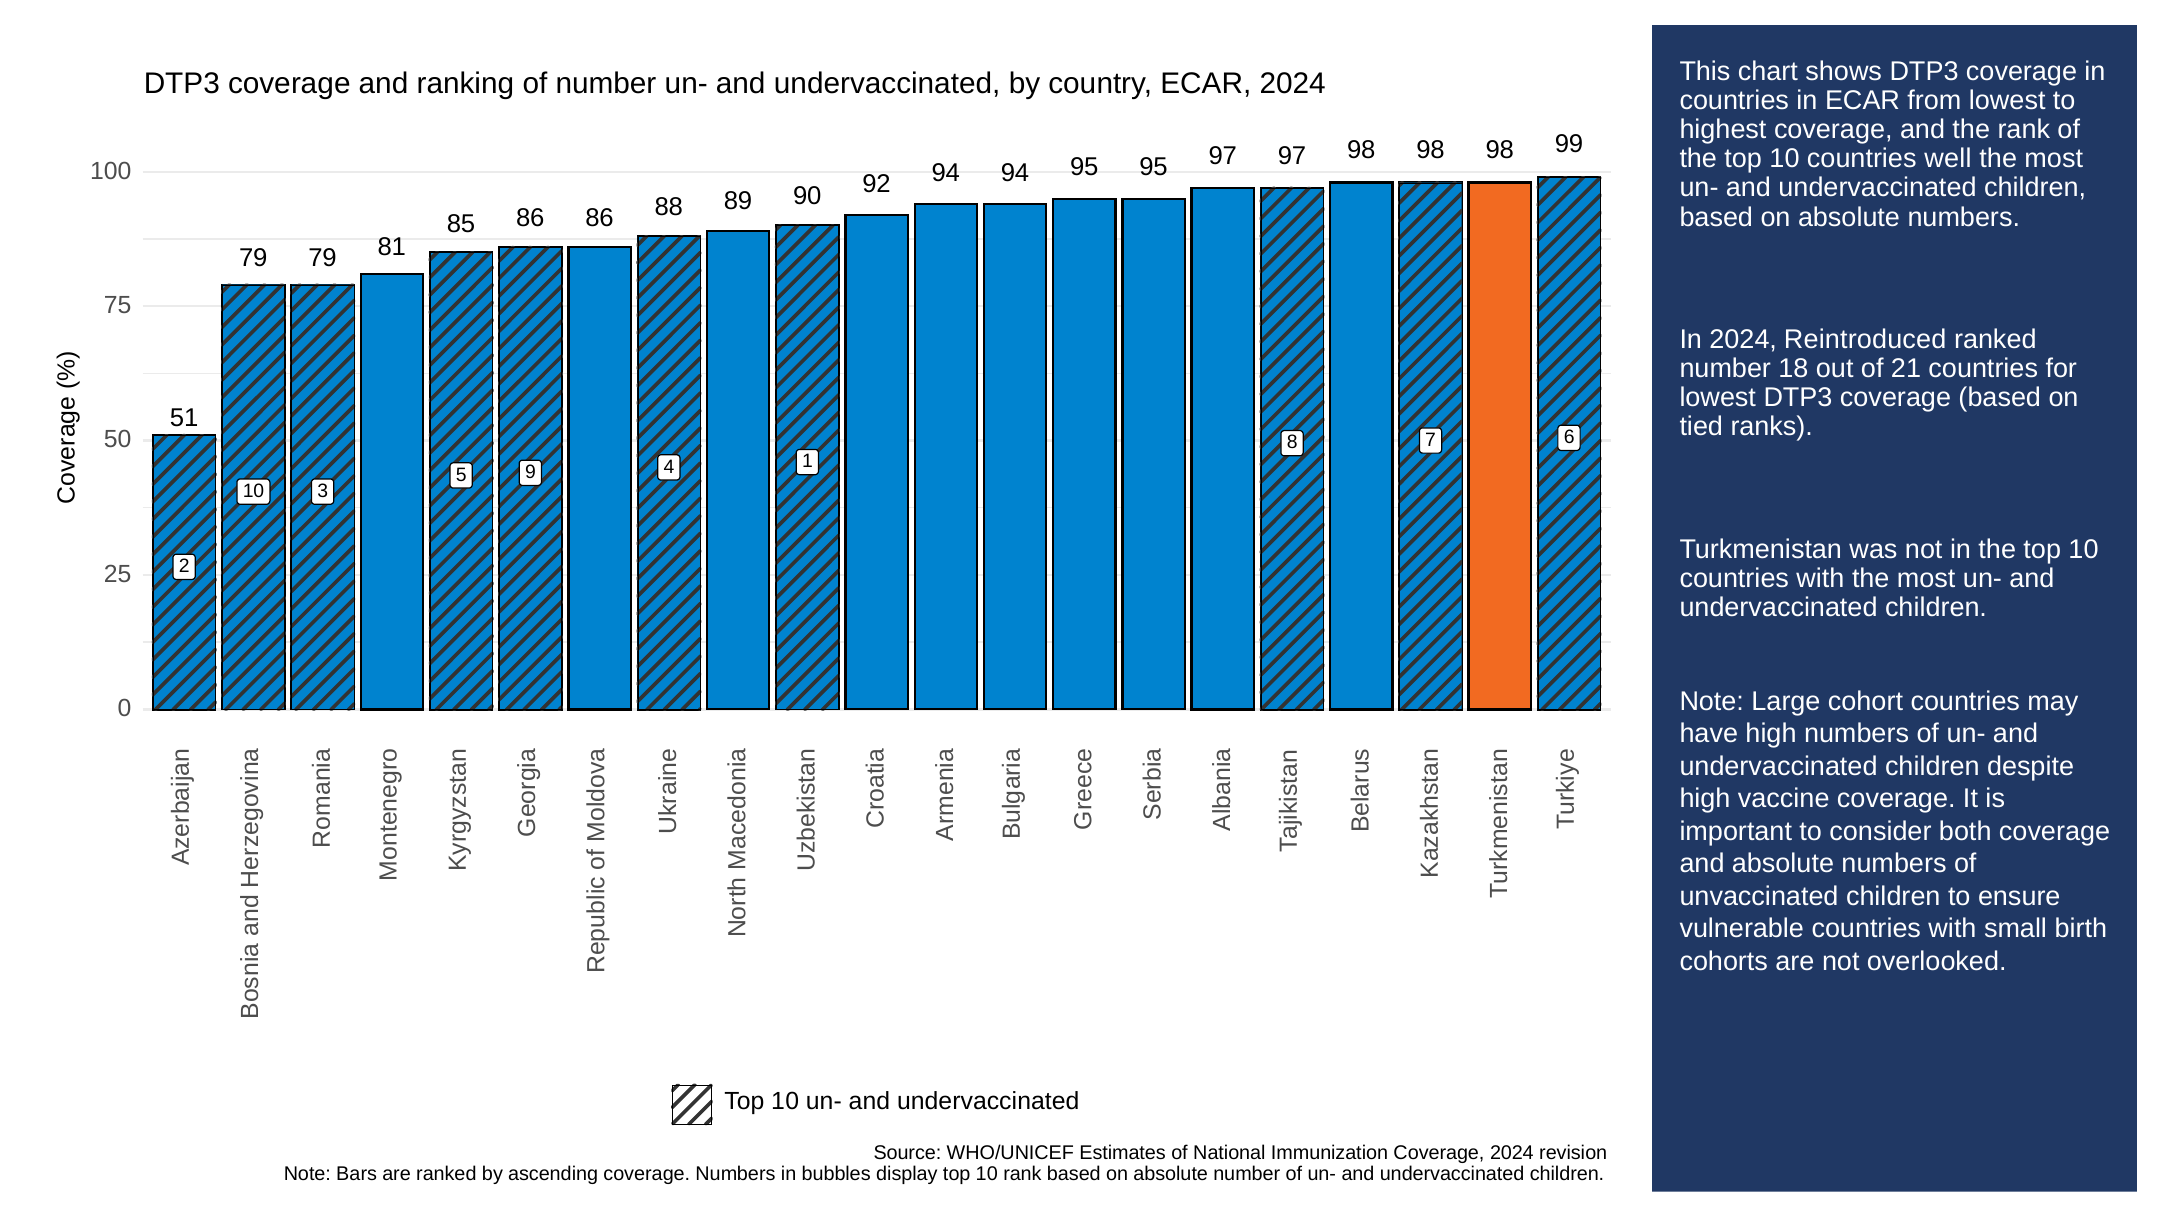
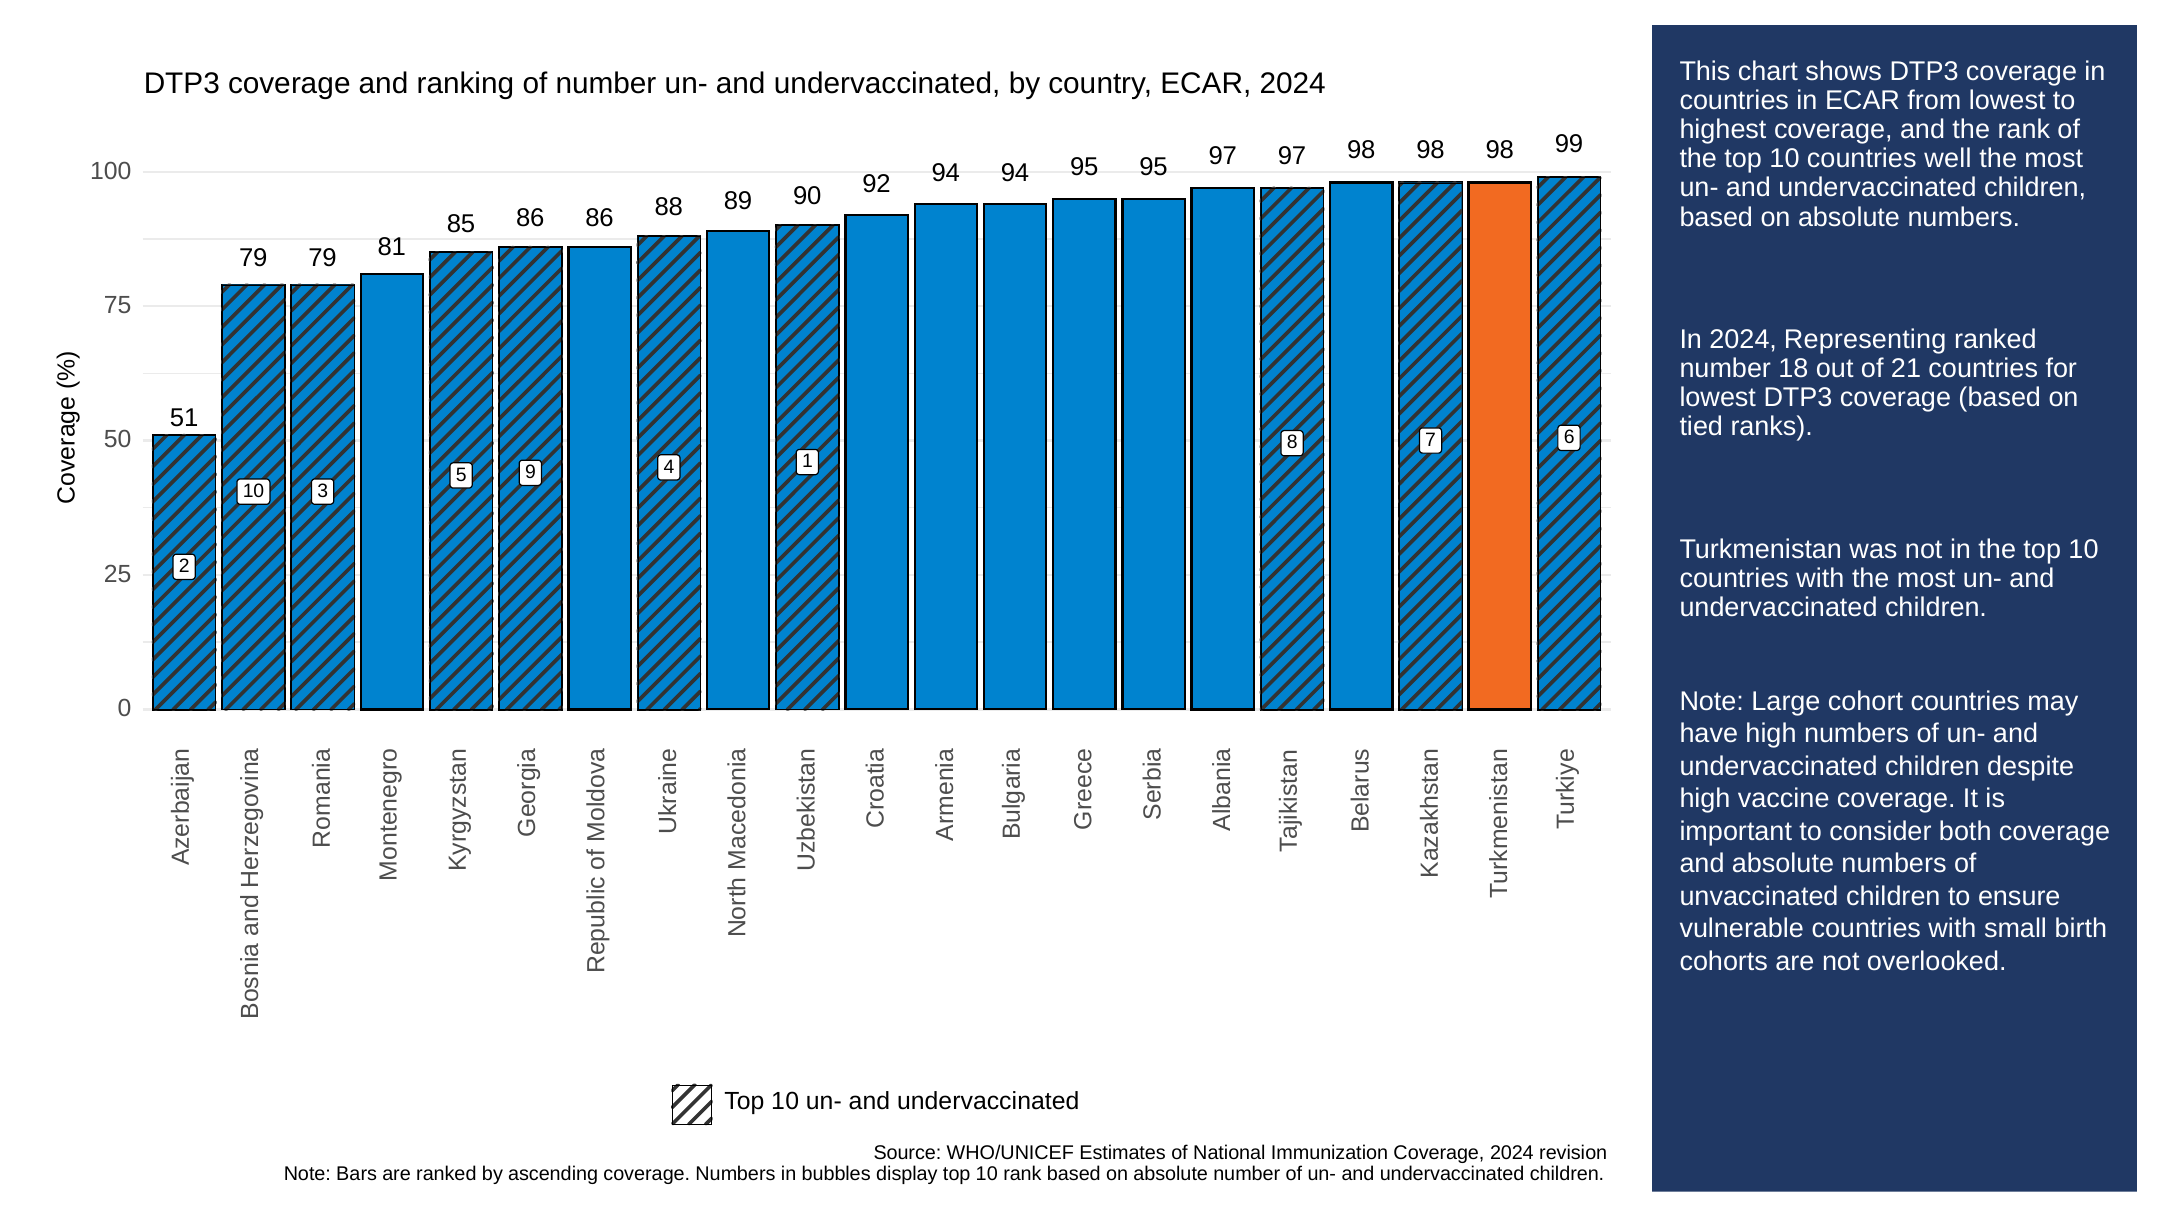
Reintroduced: Reintroduced -> Representing (1865, 339)
